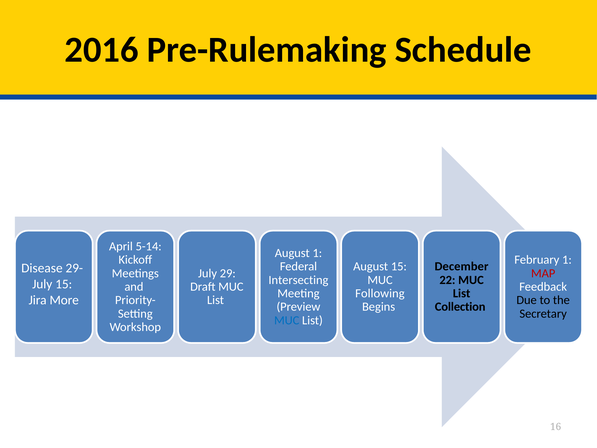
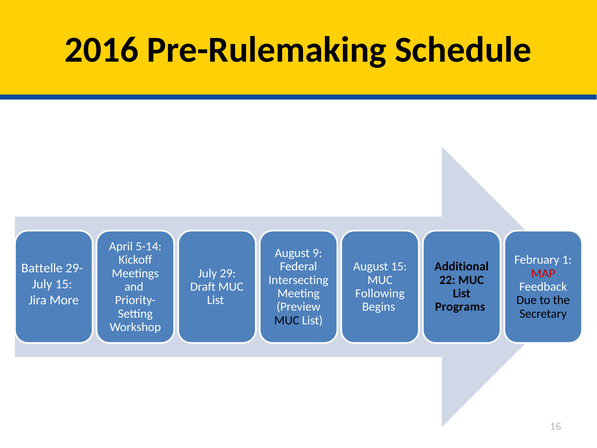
August 1: 1 -> 9 (317, 253)
December: December -> Additional (462, 266)
Disease: Disease -> Battelle (42, 268)
Collection: Collection -> Programs (460, 307)
MUC colour: blue -> black (287, 320)
